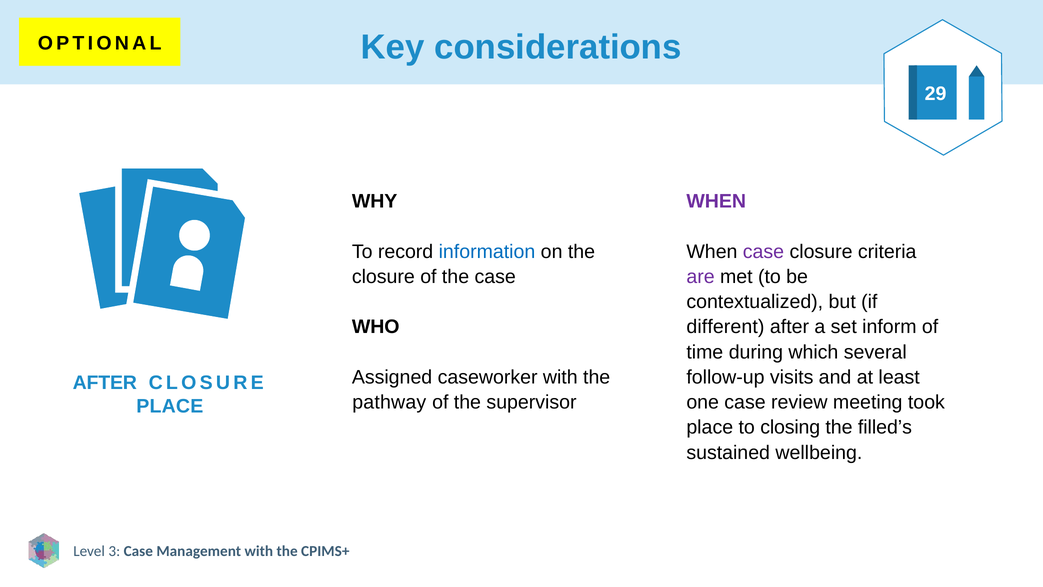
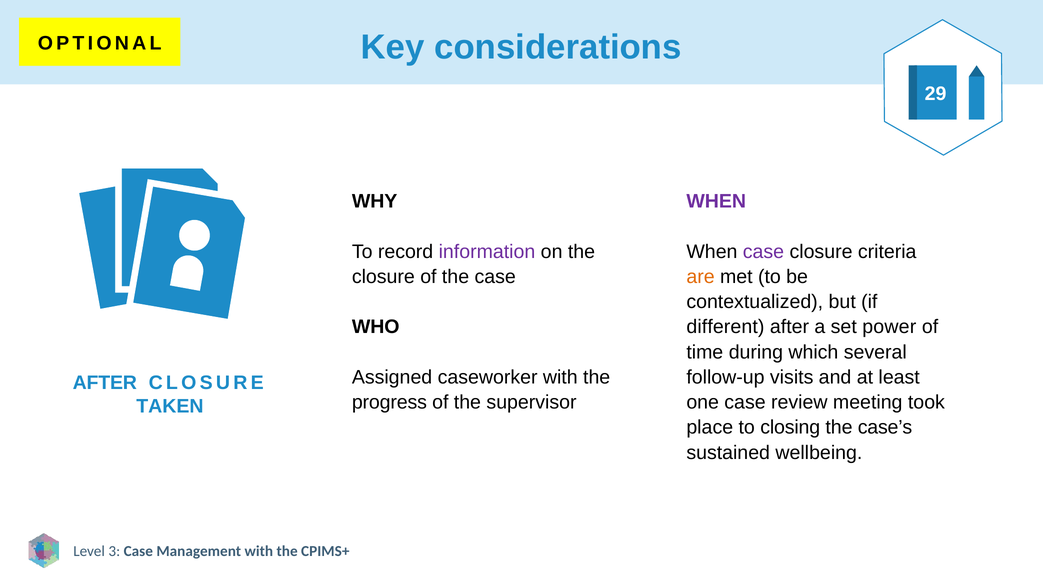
information colour: blue -> purple (487, 252)
are colour: purple -> orange (701, 277)
inform: inform -> power (889, 327)
pathway: pathway -> progress (389, 402)
PLACE: PLACE -> TAKEN (170, 406)
filled’s: filled’s -> case’s (885, 427)
